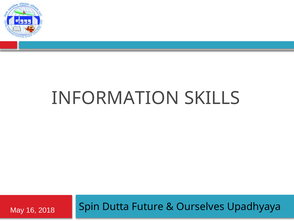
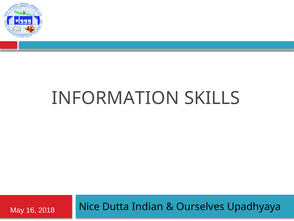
Spin: Spin -> Nice (89, 206)
Future: Future -> Indian (148, 206)
